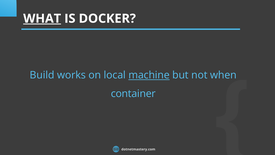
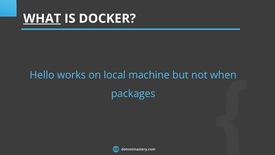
Build: Build -> Hello (42, 75)
machine underline: present -> none (149, 75)
container: container -> packages (133, 94)
